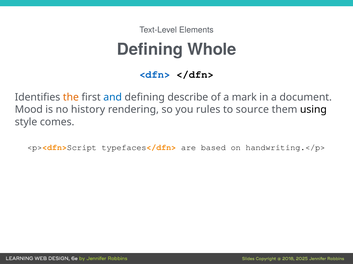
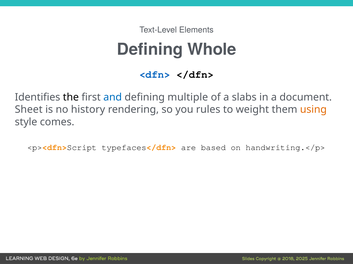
the colour: orange -> black (71, 97)
describe: describe -> multiple (188, 97)
mark: mark -> slabs (244, 97)
Mood: Mood -> Sheet (29, 110)
source: source -> weight (252, 110)
using colour: black -> orange (313, 110)
